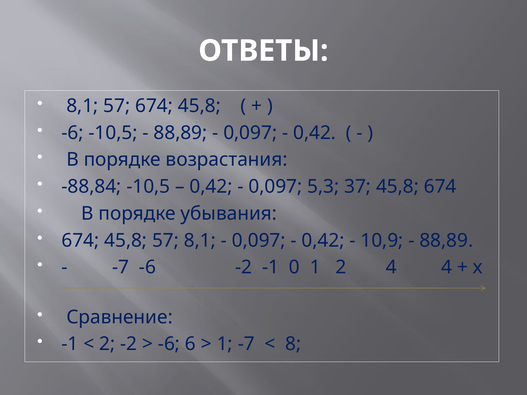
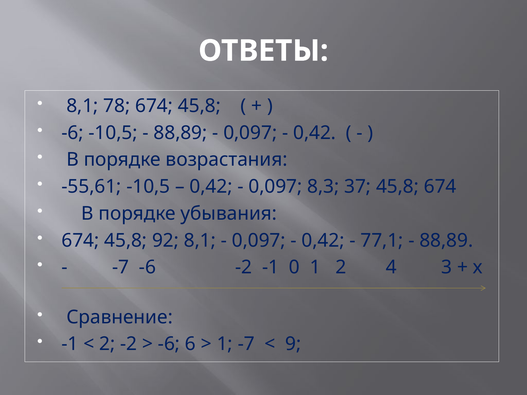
8,1 57: 57 -> 78 (117, 106)
-88,84: -88,84 -> -55,61 (91, 187)
5,3: 5,3 -> 8,3 (323, 187)
45,8 57: 57 -> 92 (165, 241)
10,9: 10,9 -> 77,1 (382, 241)
4 4: 4 -> 3 (447, 268)
8: 8 -> 9 (293, 344)
